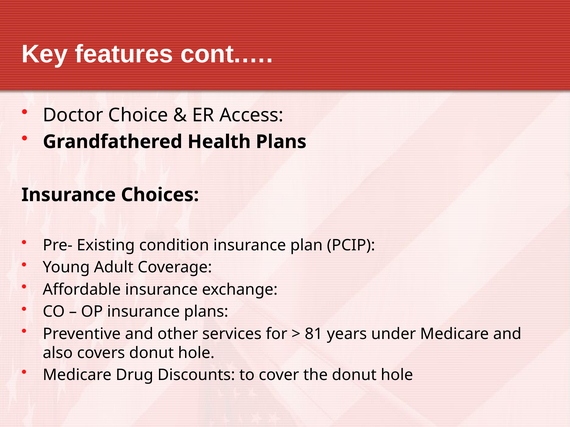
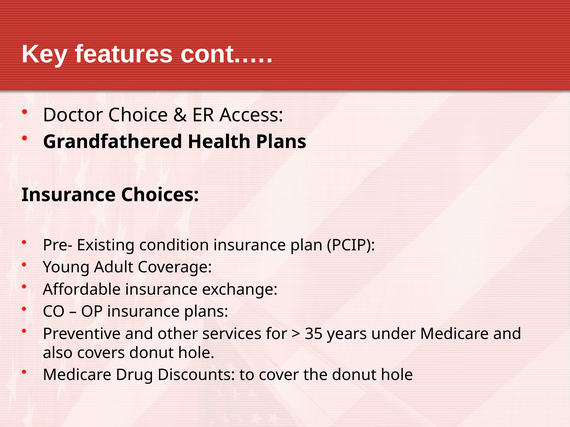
81: 81 -> 35 (314, 334)
